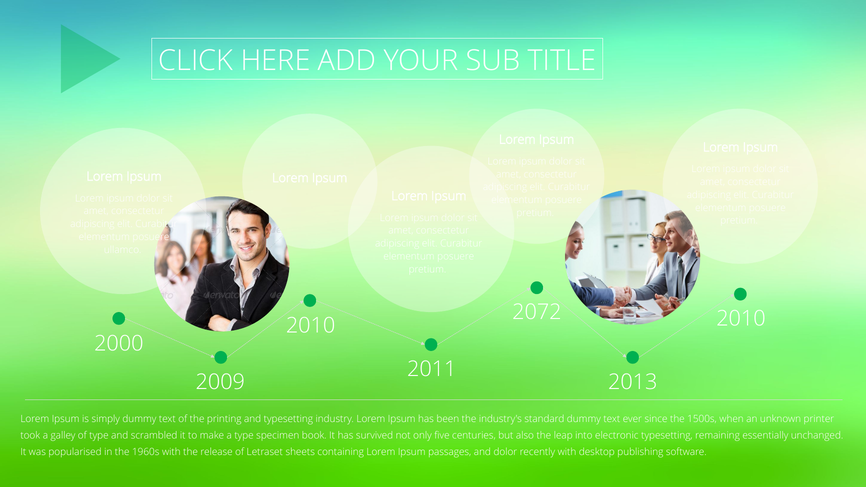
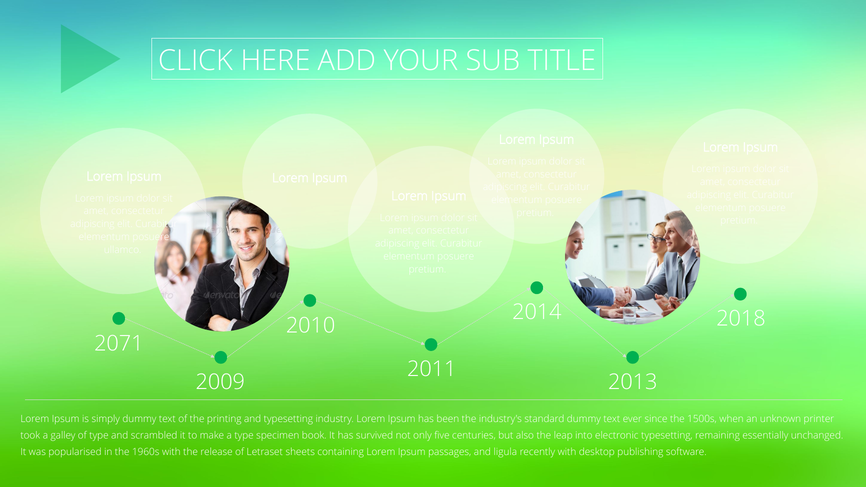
2072: 2072 -> 2014 (537, 312)
2010: 2010 -> 2018 (741, 319)
2000: 2000 -> 2071 (119, 343)
and dolor: dolor -> ligula (505, 452)
